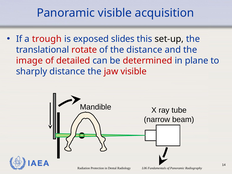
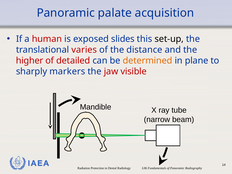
Panoramic visible: visible -> palate (115, 13)
trough: trough -> human (47, 39)
rotate: rotate -> varies (84, 50)
image: image -> higher (30, 61)
determined colour: red -> orange (148, 61)
sharply distance: distance -> markers (67, 71)
